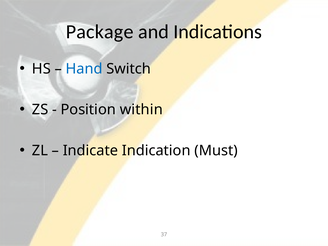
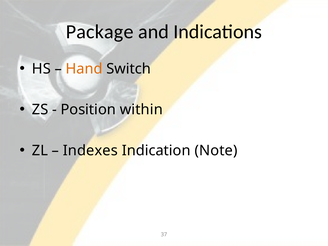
Hand colour: blue -> orange (84, 69)
Indicate: Indicate -> Indexes (90, 150)
Must: Must -> Note (216, 150)
